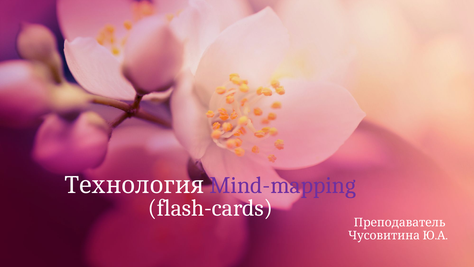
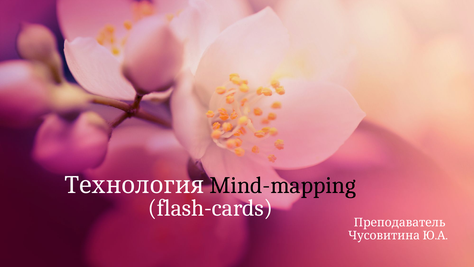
Mind-mapping colour: purple -> black (283, 185)
